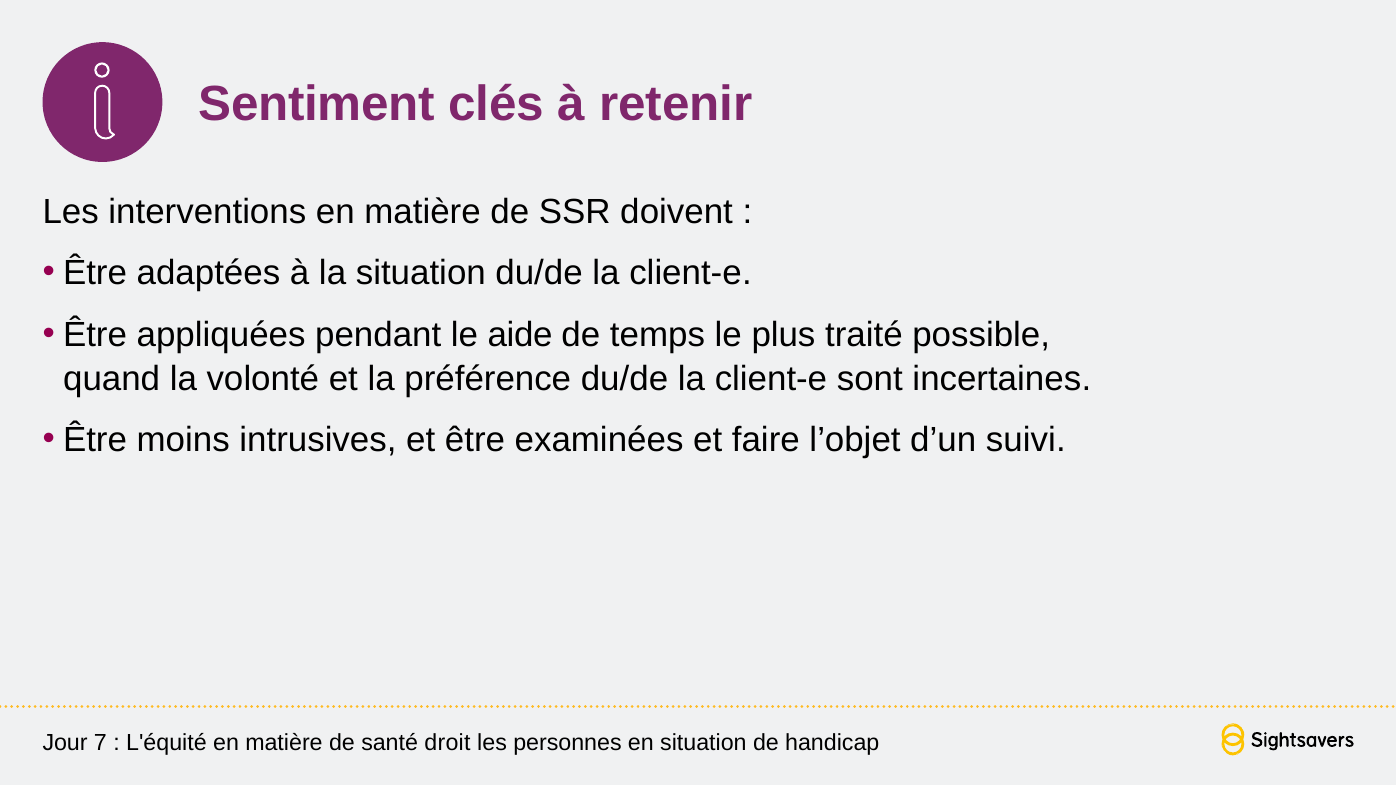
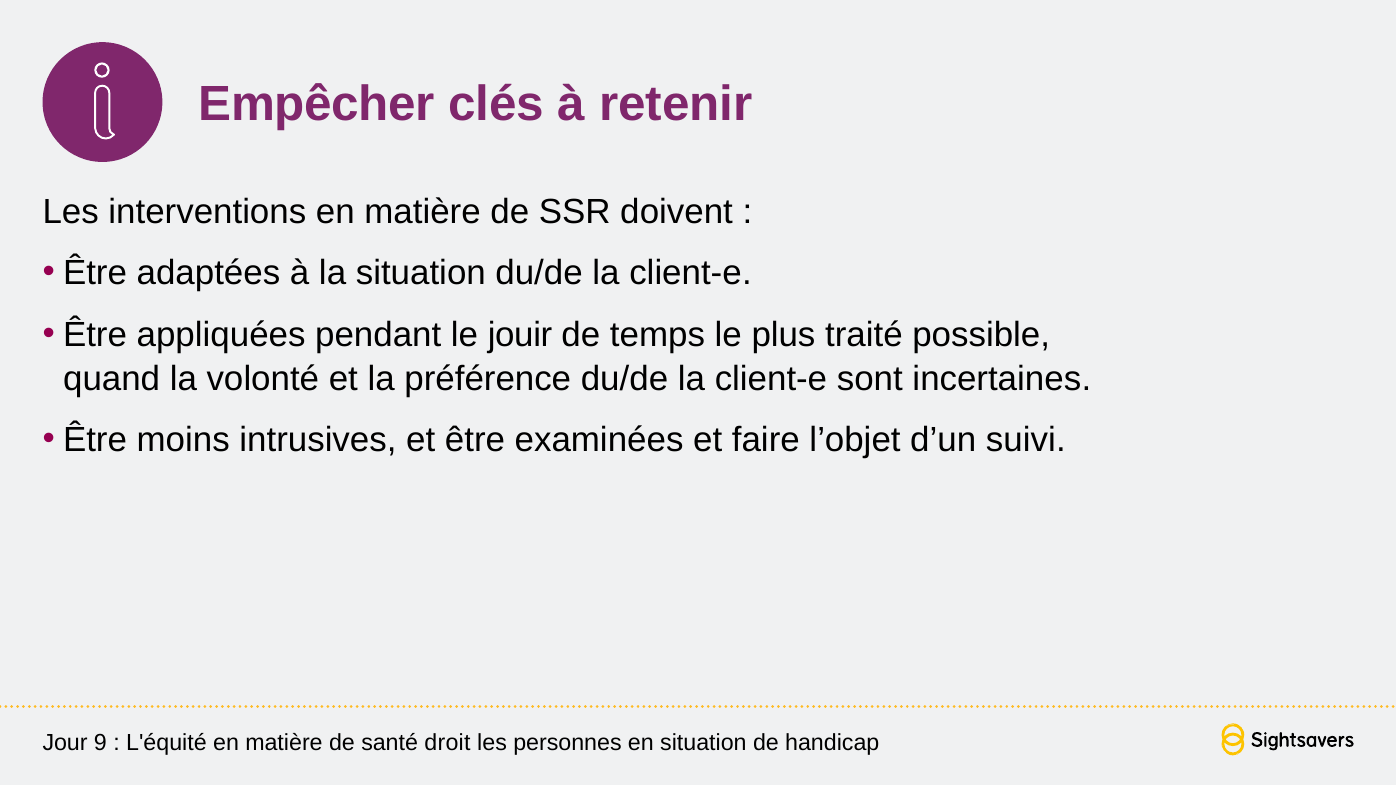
Sentiment: Sentiment -> Empêcher (317, 104)
aide: aide -> jouir (520, 335)
7: 7 -> 9 (100, 743)
